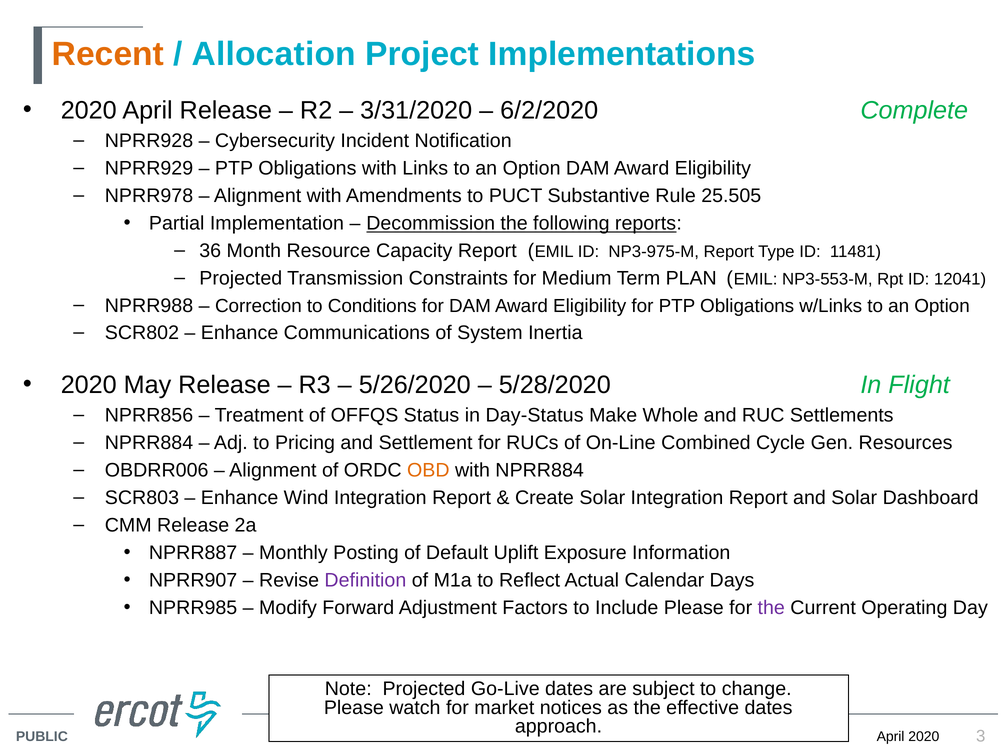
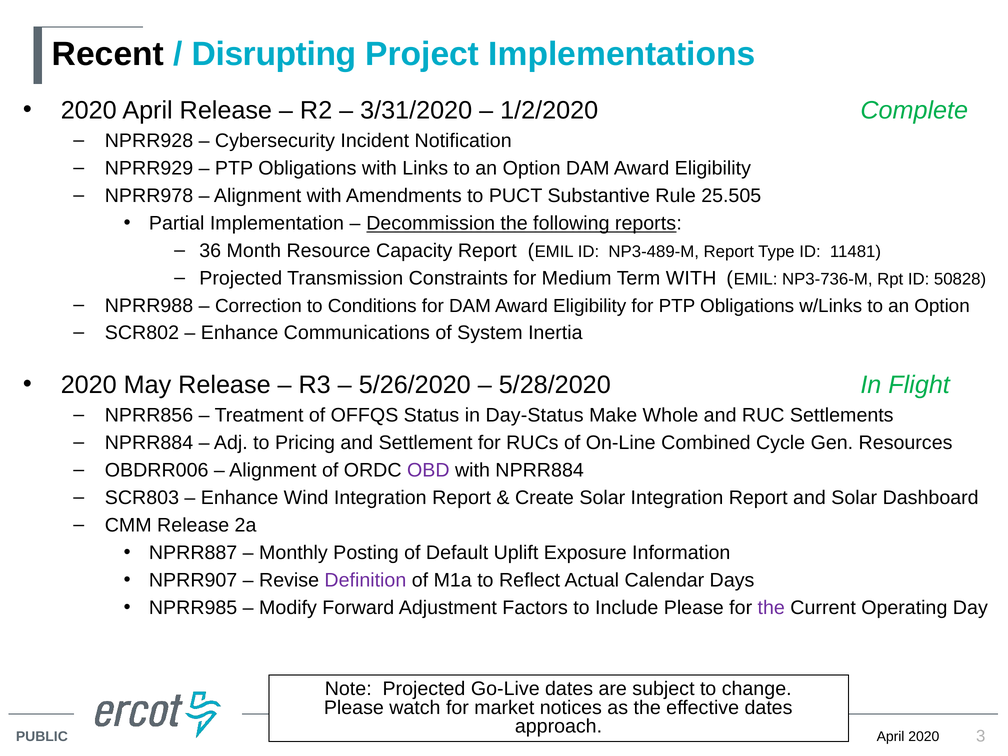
Recent colour: orange -> black (108, 54)
Allocation: Allocation -> Disrupting (274, 54)
6/2/2020: 6/2/2020 -> 1/2/2020 (549, 110)
NP3-975-M: NP3-975-M -> NP3-489-M (654, 252)
Term PLAN: PLAN -> WITH (691, 278)
NP3-553-M: NP3-553-M -> NP3-736-M (827, 279)
12041: 12041 -> 50828 (960, 279)
OBD colour: orange -> purple (428, 470)
